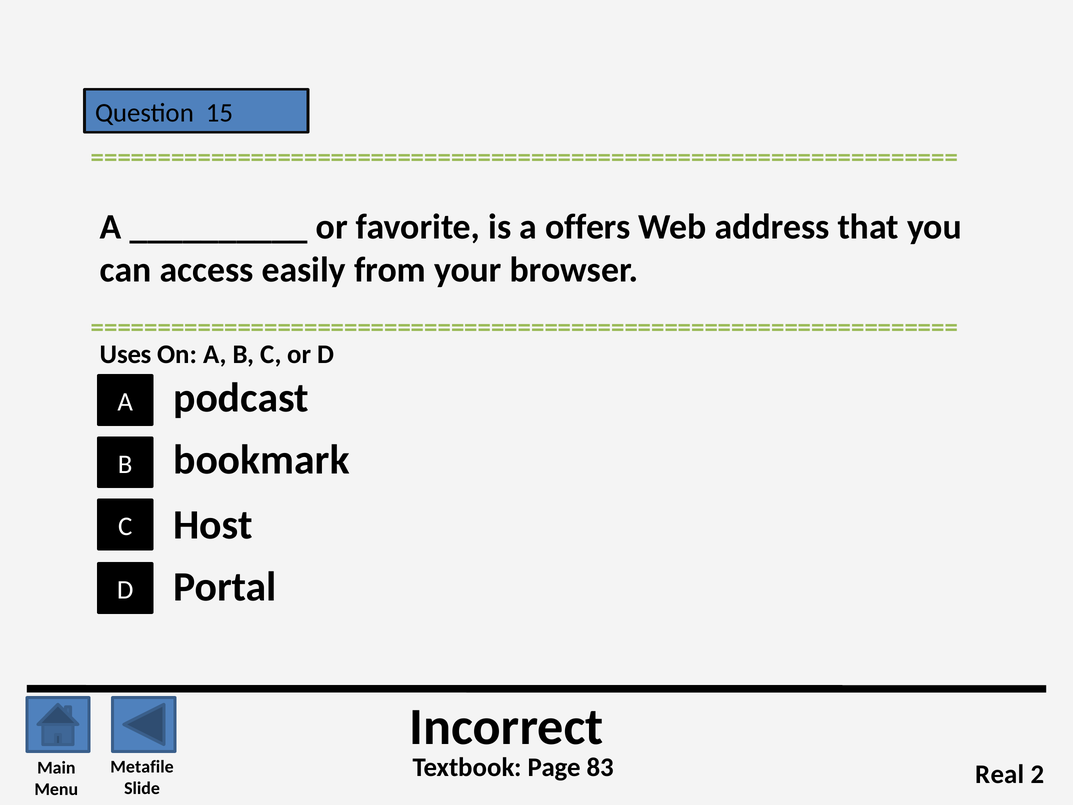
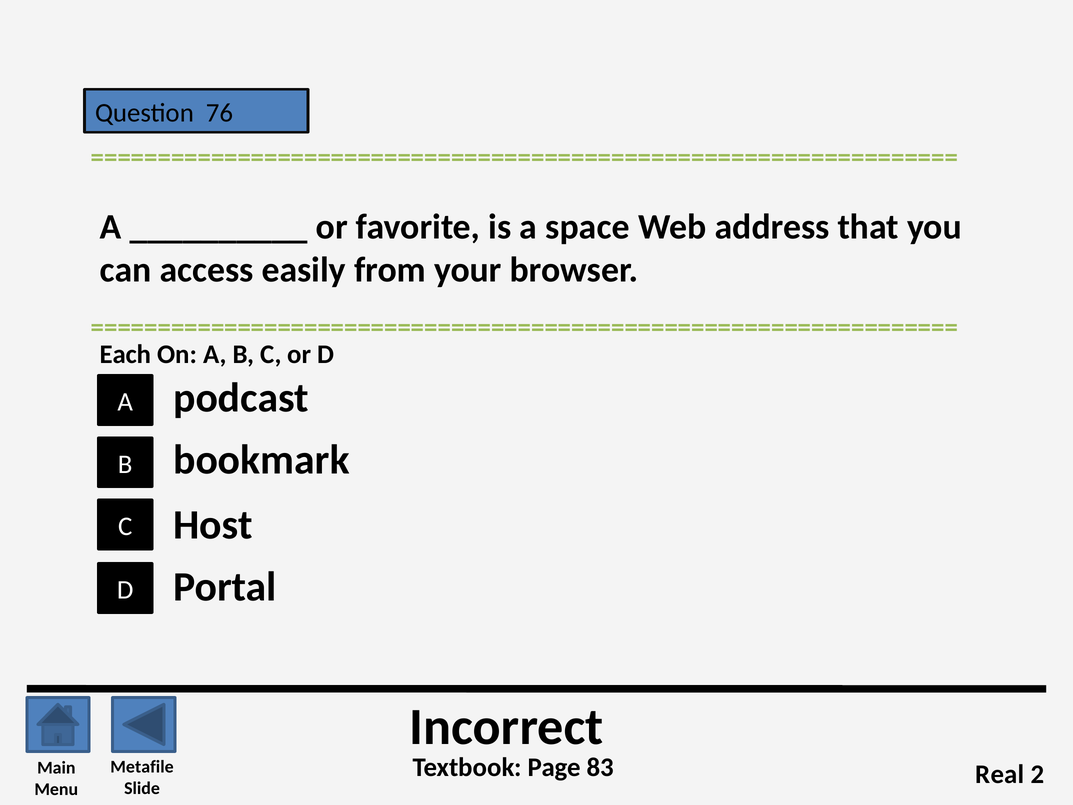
15: 15 -> 76 (219, 113)
offers: offers -> space (588, 227)
Uses: Uses -> Each (126, 354)
